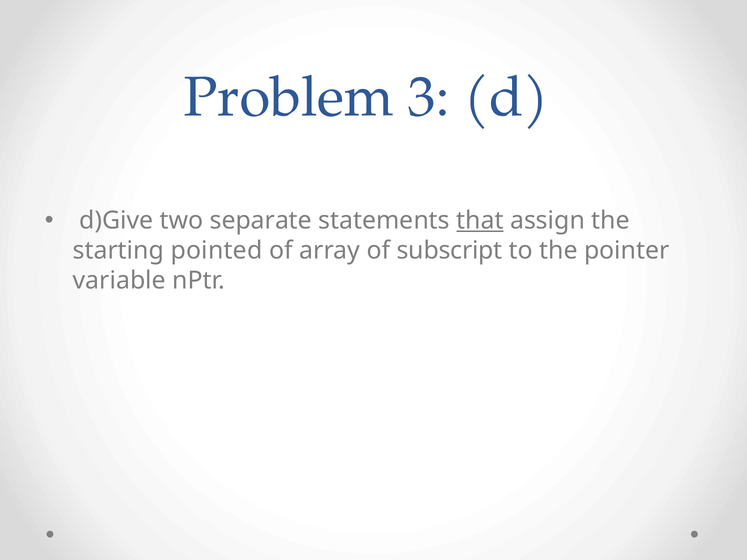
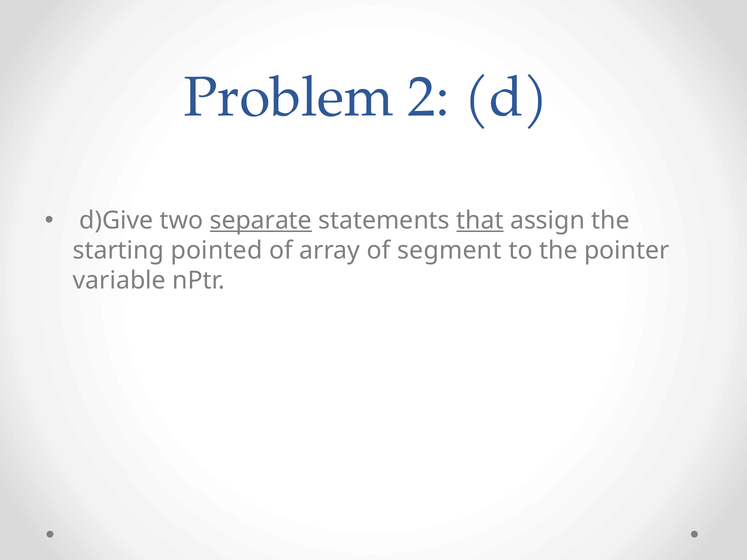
3: 3 -> 2 (429, 97)
separate underline: none -> present (261, 221)
subscript: subscript -> segment (449, 251)
